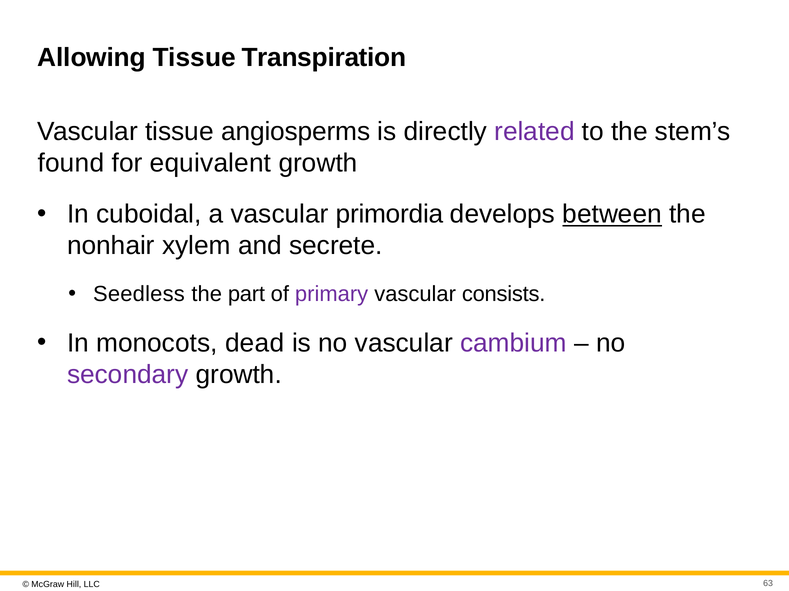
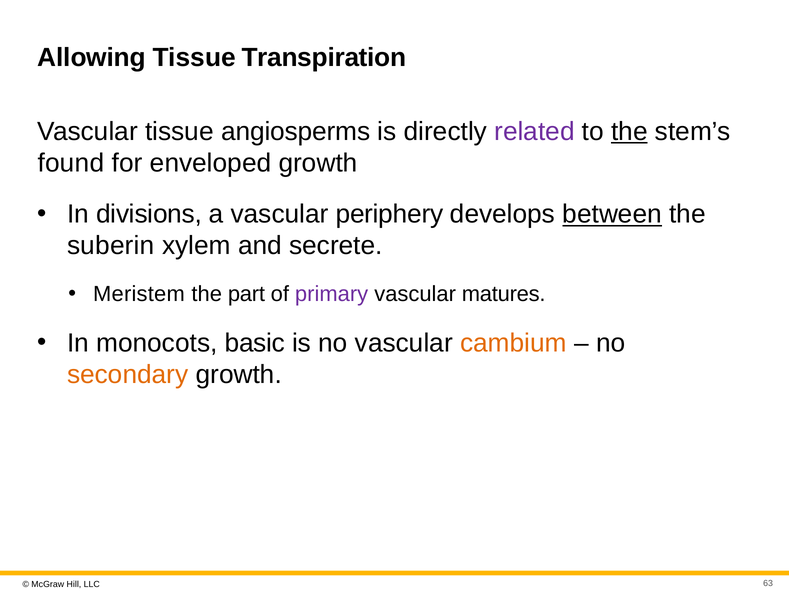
the underline: none -> present (629, 132)
equivalent: equivalent -> enveloped (211, 163)
cuboidal: cuboidal -> divisions (149, 215)
primordia: primordia -> periphery (389, 215)
nonhair: nonhair -> suberin (111, 246)
Seedless: Seedless -> Meristem (139, 294)
consists: consists -> matures (504, 294)
dead: dead -> basic (255, 343)
cambium colour: purple -> orange (513, 343)
secondary colour: purple -> orange (128, 375)
